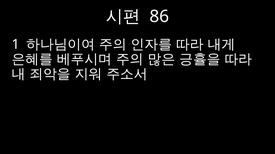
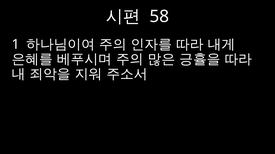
86: 86 -> 58 (159, 17)
